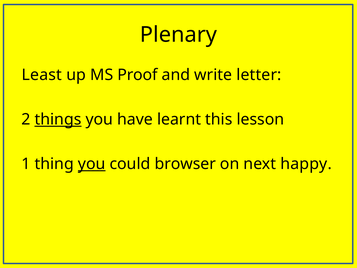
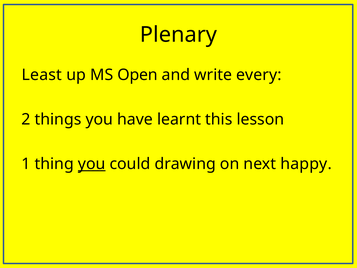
Proof: Proof -> Open (138, 75)
letter: letter -> every (259, 75)
things underline: present -> none (58, 119)
browser: browser -> drawing (185, 164)
